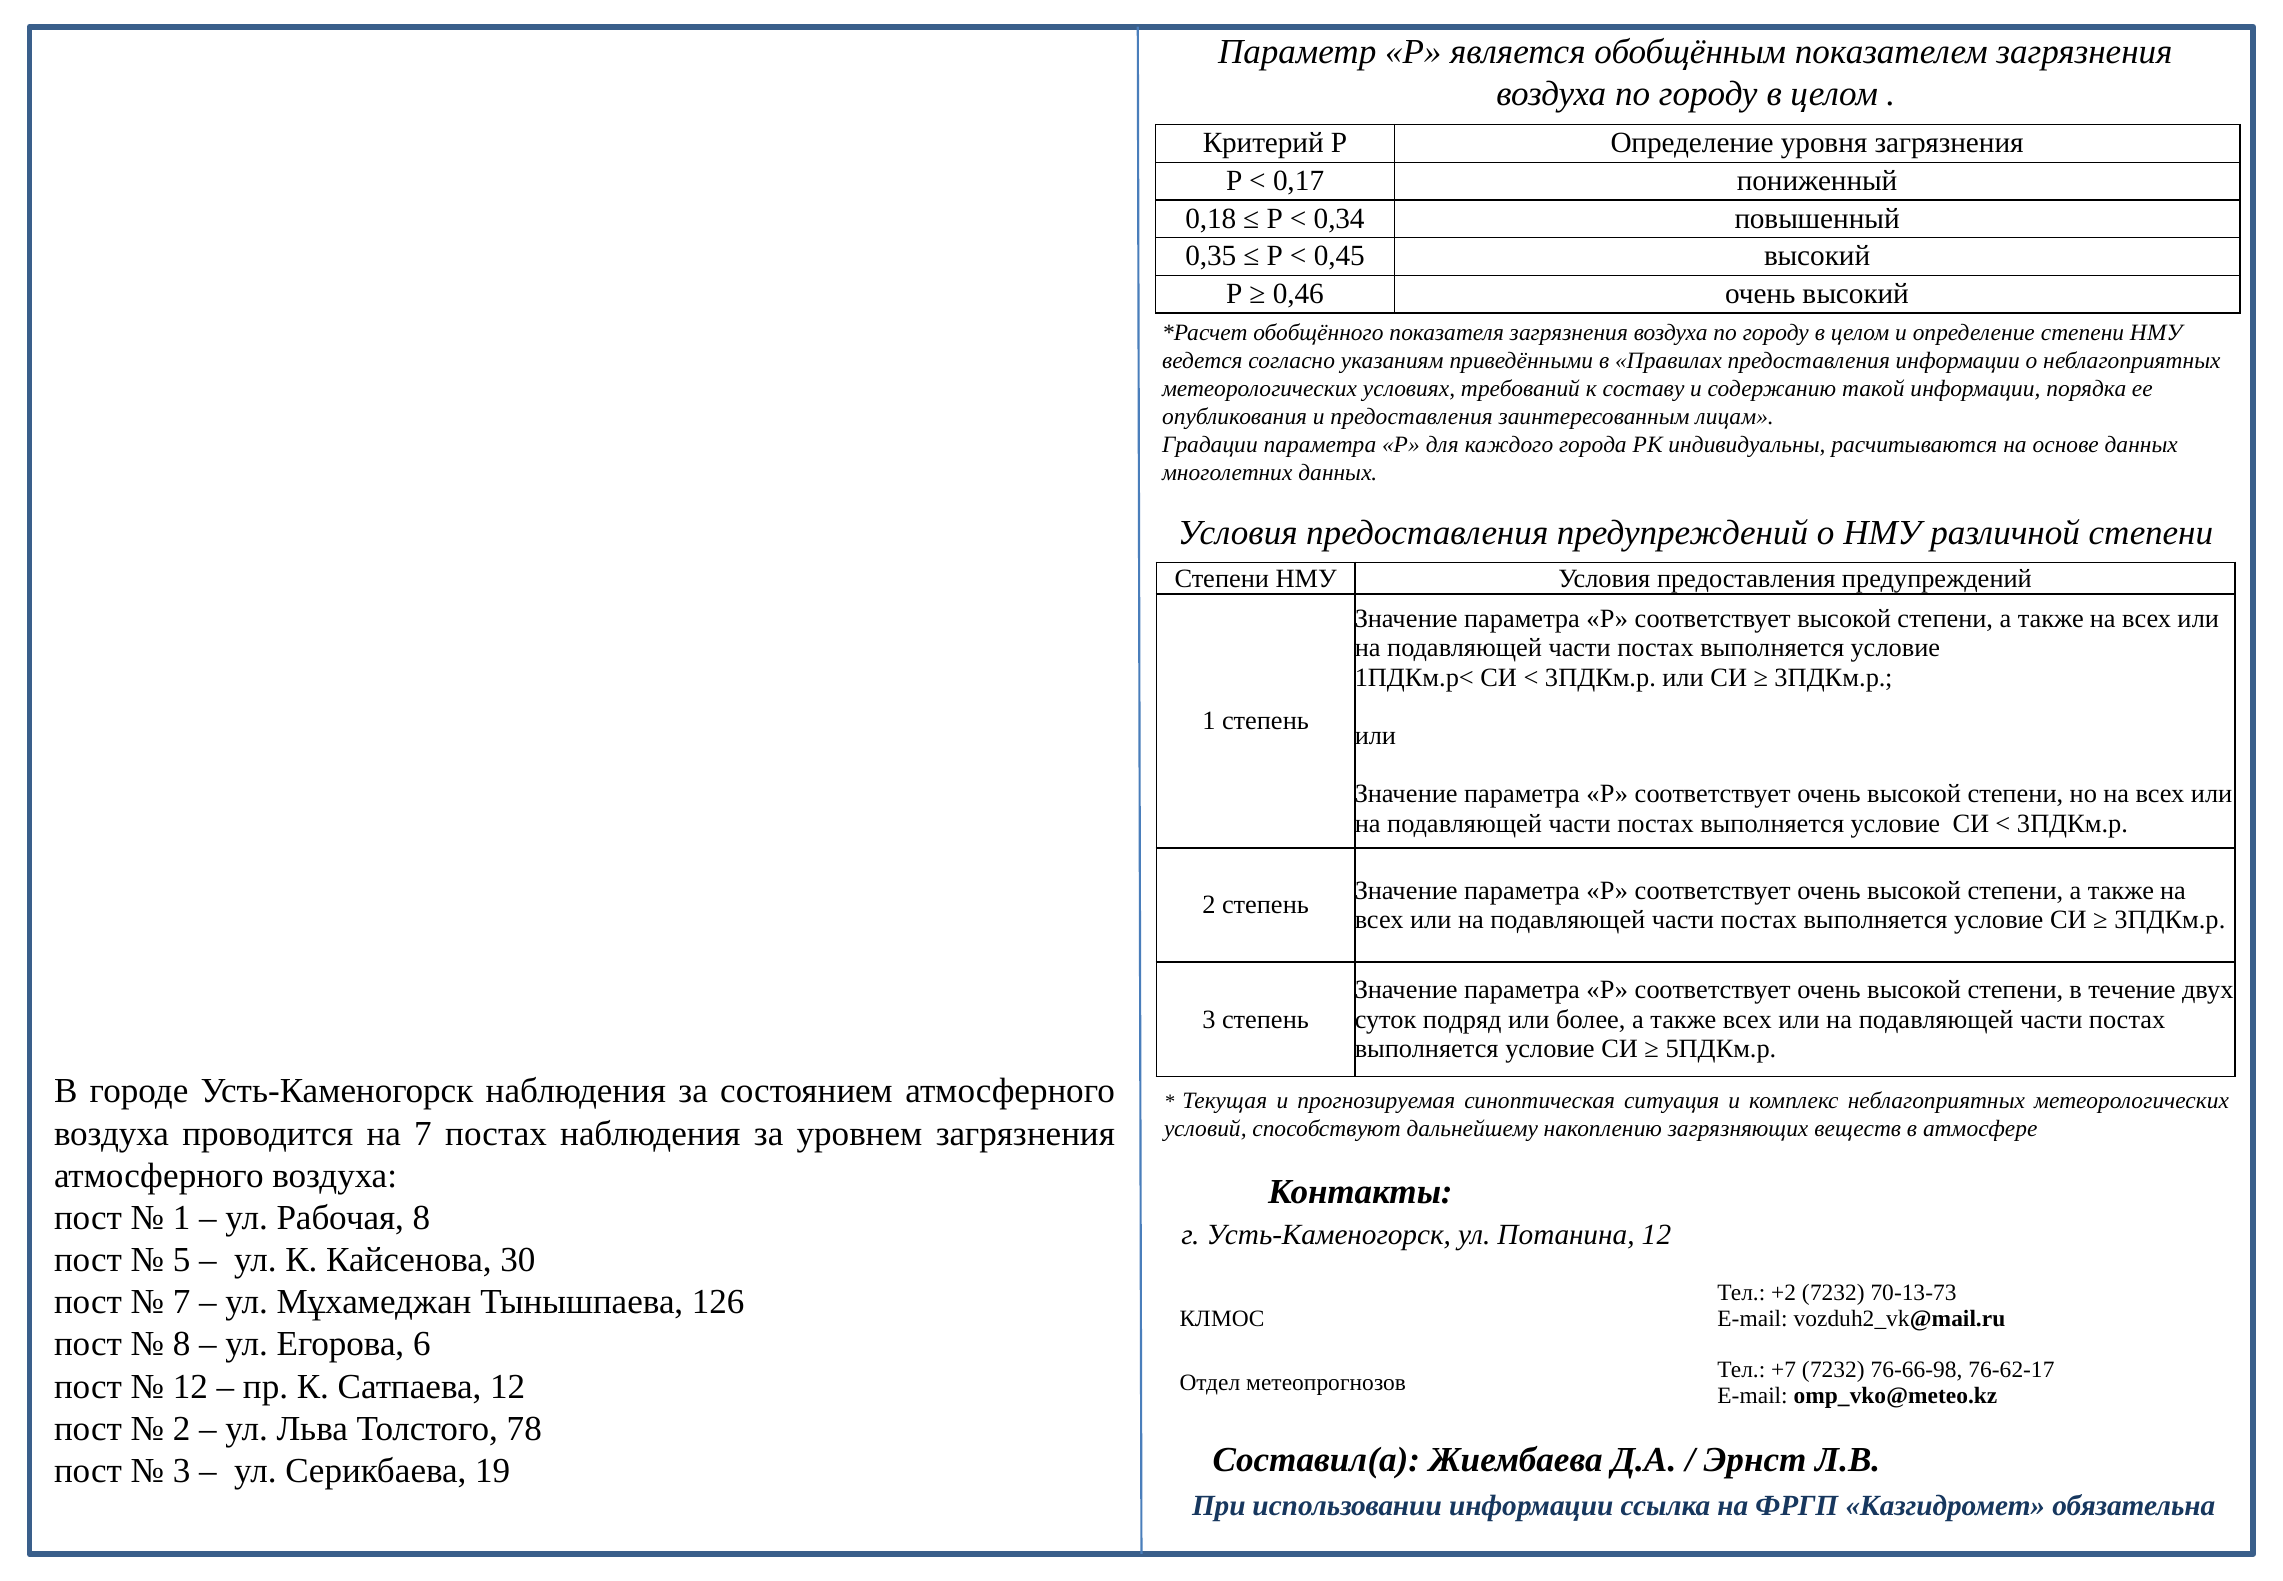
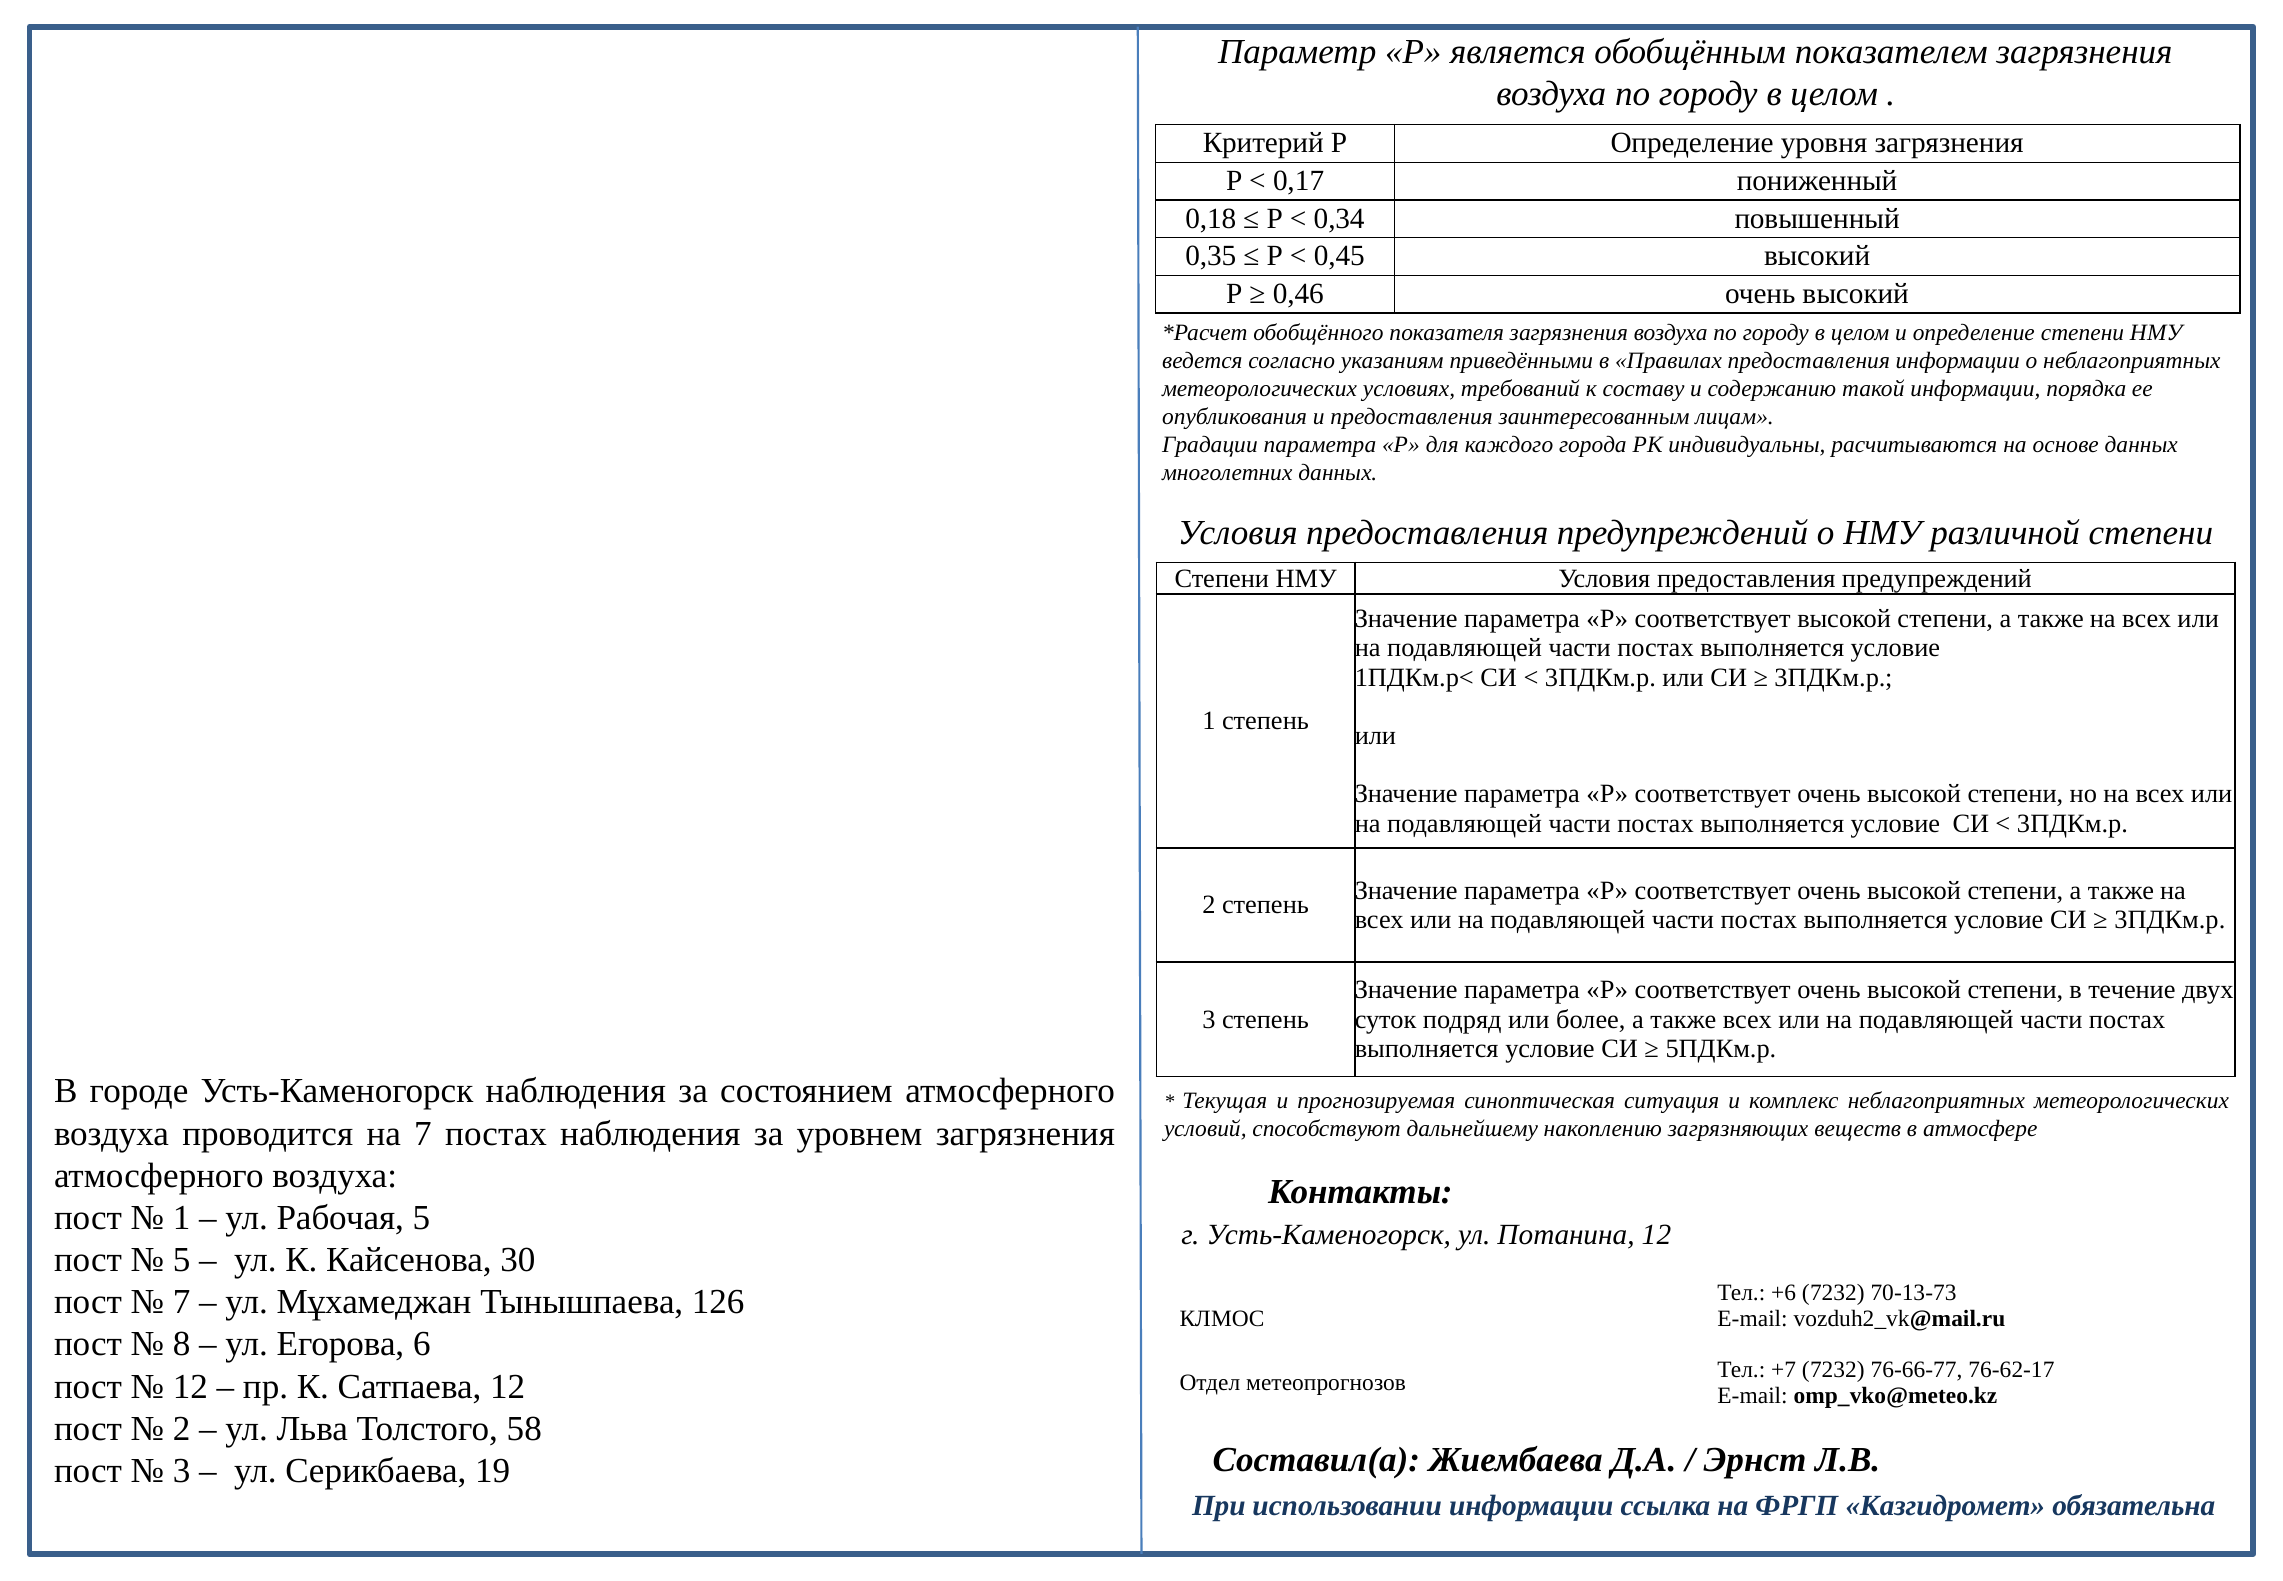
Рабочая 8: 8 -> 5 (422, 1217)
+2: +2 -> +6 (1784, 1292)
76-66-98: 76-66-98 -> 76-66-77 (1917, 1370)
78: 78 -> 58 (524, 1428)
